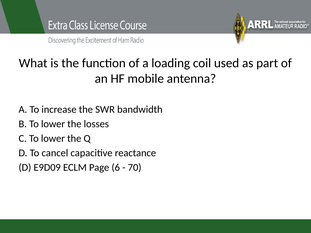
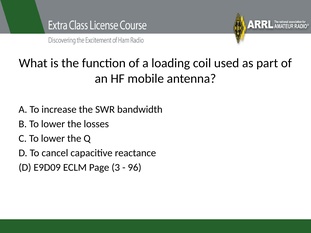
6: 6 -> 3 (116, 168)
70: 70 -> 96 (135, 168)
